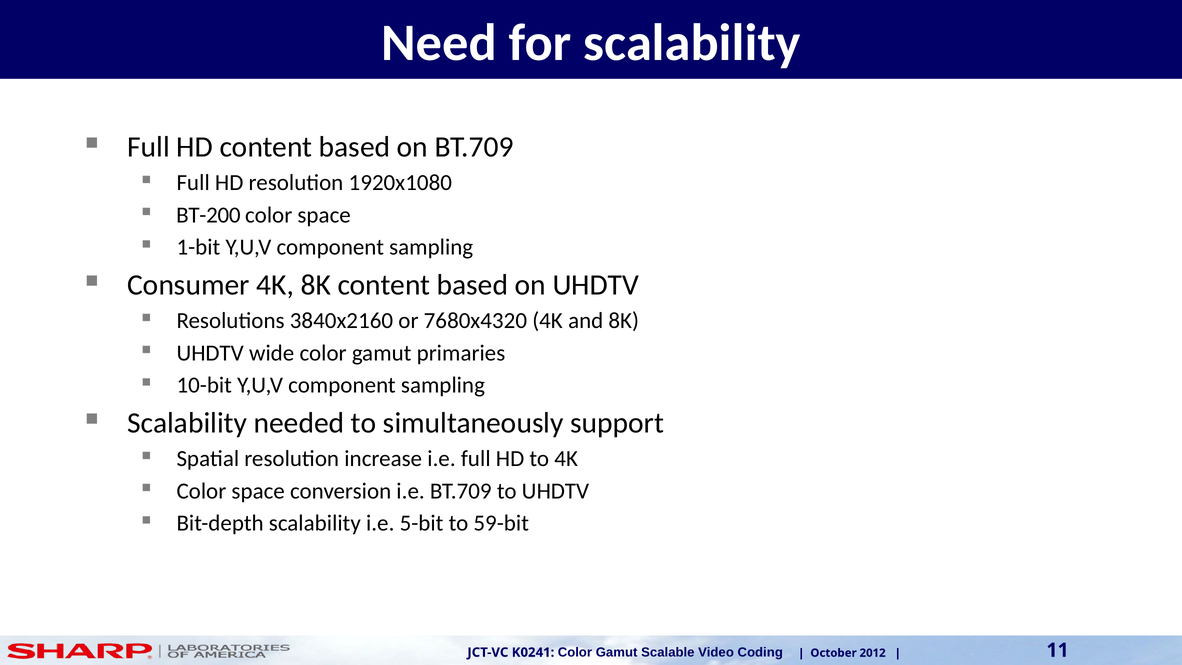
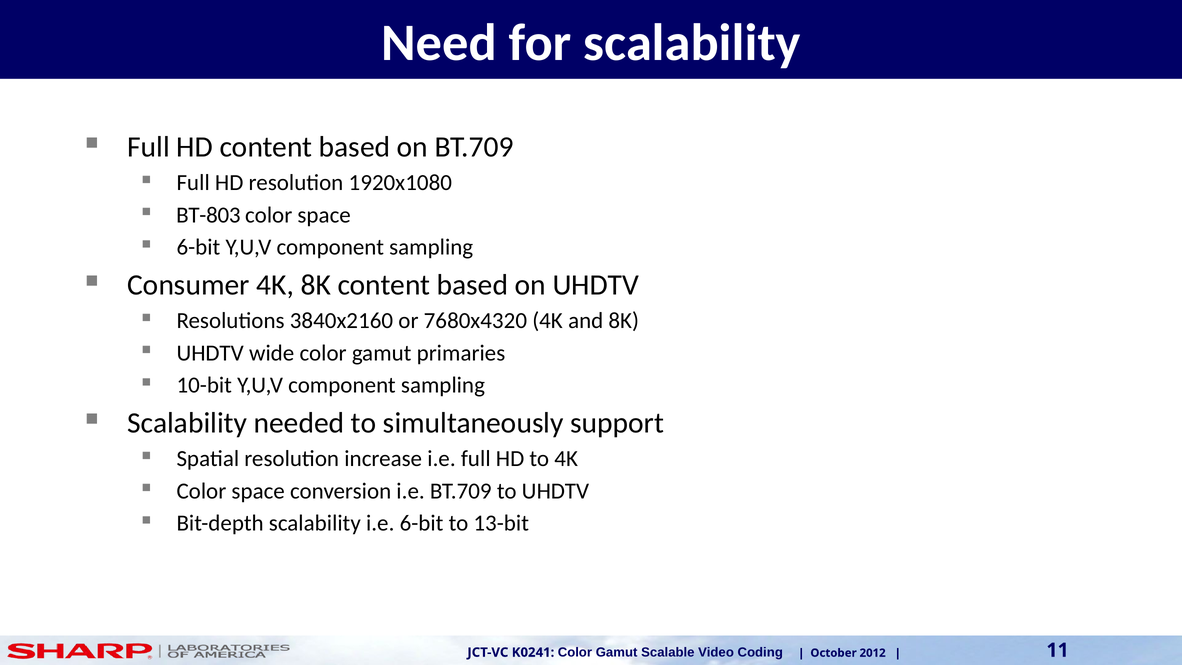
BT-200: BT-200 -> BT-803 (208, 215)
1-bit: 1-bit -> 6-bit (198, 247)
i.e 5-bit: 5-bit -> 6-bit (422, 523)
59-bit: 59-bit -> 13-bit (501, 523)
